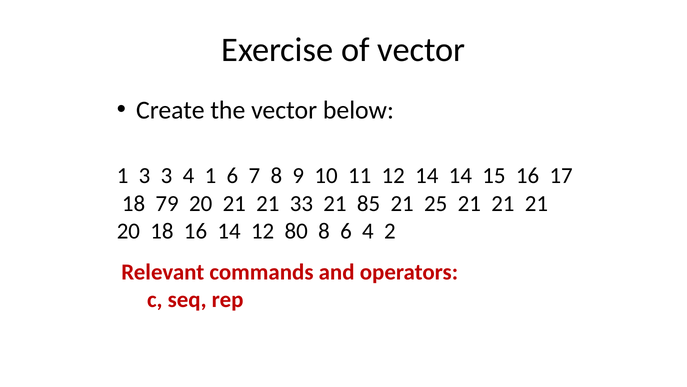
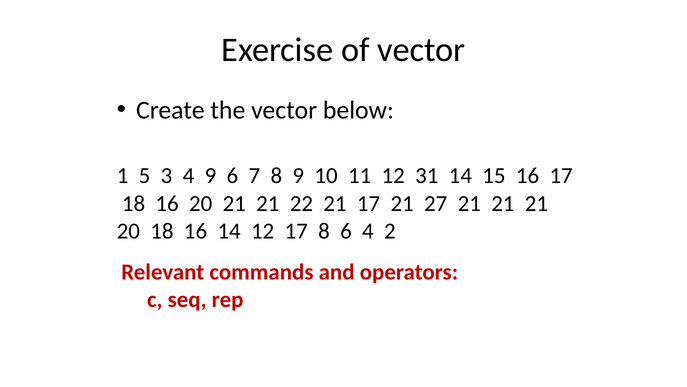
1 3: 3 -> 5 (145, 176)
4 1: 1 -> 9 (210, 176)
12 14: 14 -> 31 (427, 176)
79: 79 -> 16 (167, 203)
33: 33 -> 22 (301, 203)
21 85: 85 -> 17 (369, 203)
25: 25 -> 27 (436, 203)
12 80: 80 -> 17 (296, 231)
